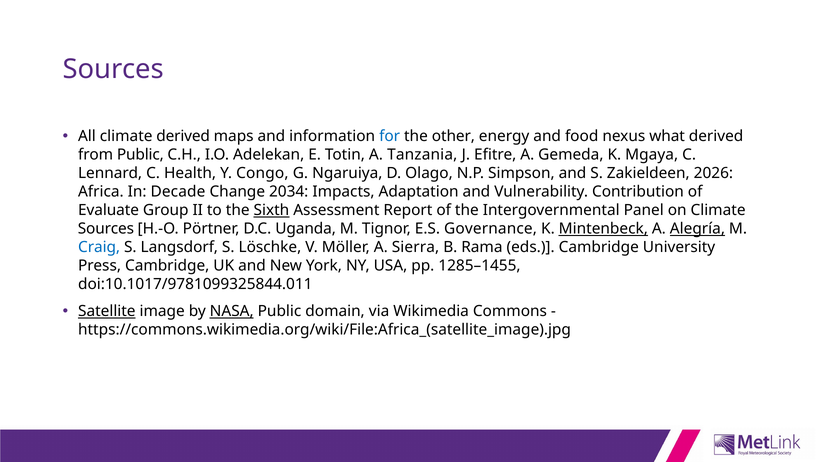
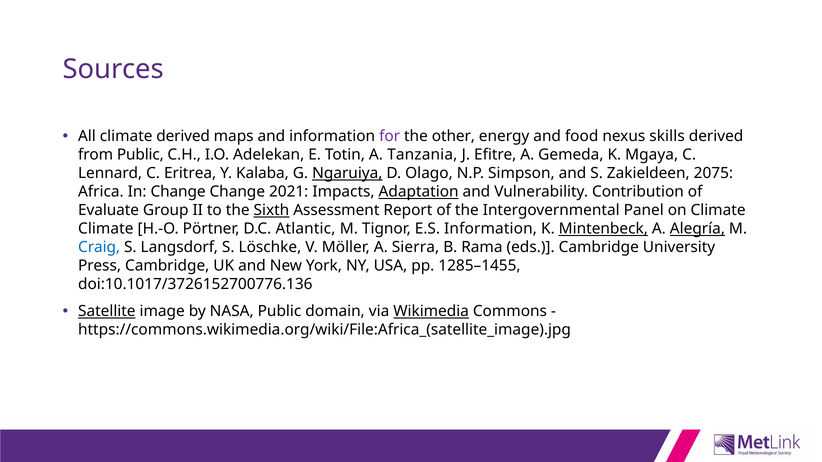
for colour: blue -> purple (390, 136)
what: what -> skills (667, 136)
Health: Health -> Eritrea (190, 173)
Congo: Congo -> Kalaba (262, 173)
Ngaruiya underline: none -> present (347, 173)
2026: 2026 -> 2075 (713, 173)
In Decade: Decade -> Change (178, 192)
2034: 2034 -> 2021 (289, 192)
Adaptation underline: none -> present (419, 192)
Sources: Sources -> Climate (106, 229)
Uganda: Uganda -> Atlantic (305, 229)
E.S Governance: Governance -> Information (491, 229)
doi:10.1017/9781099325844.011: doi:10.1017/9781099325844.011 -> doi:10.1017/3726152700776.136 (195, 284)
NASA underline: present -> none (232, 312)
Wikimedia underline: none -> present (431, 312)
